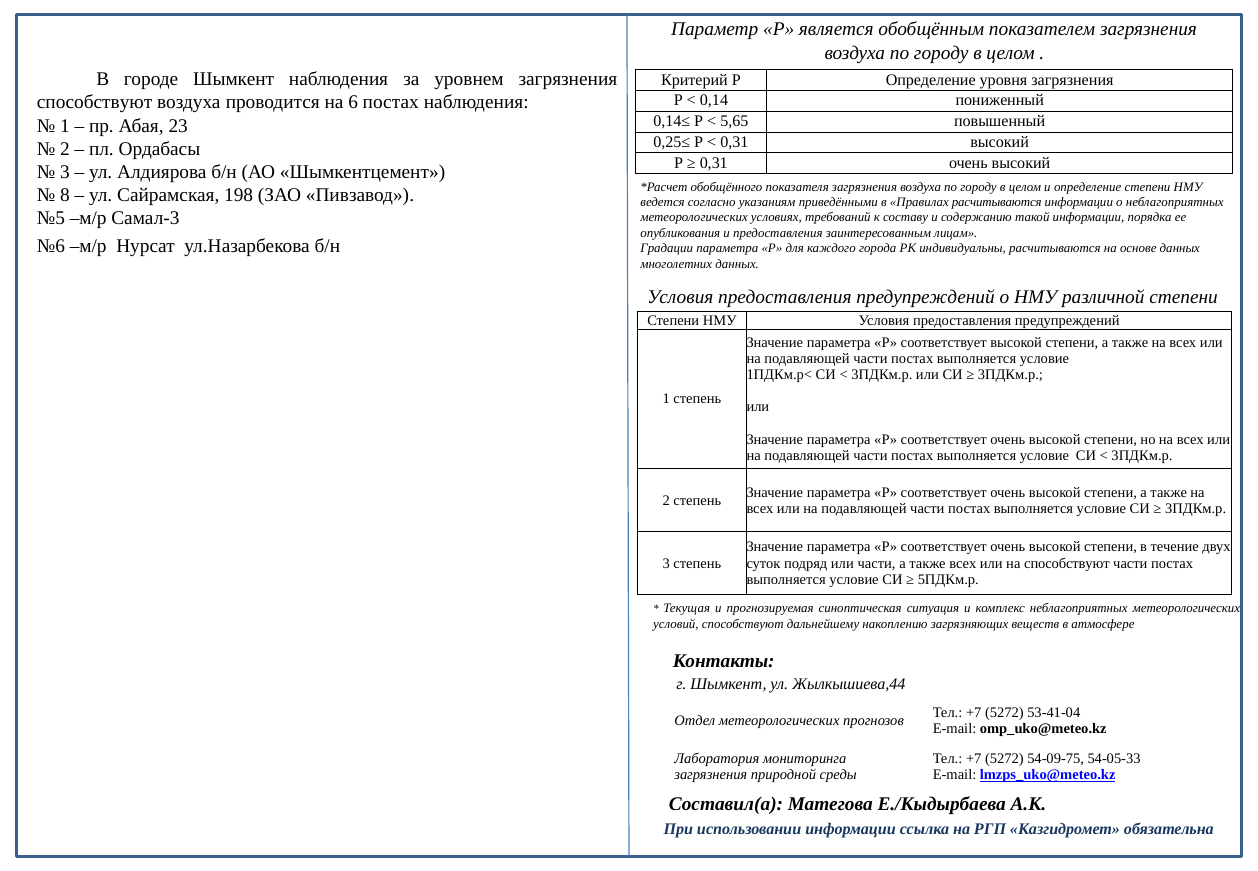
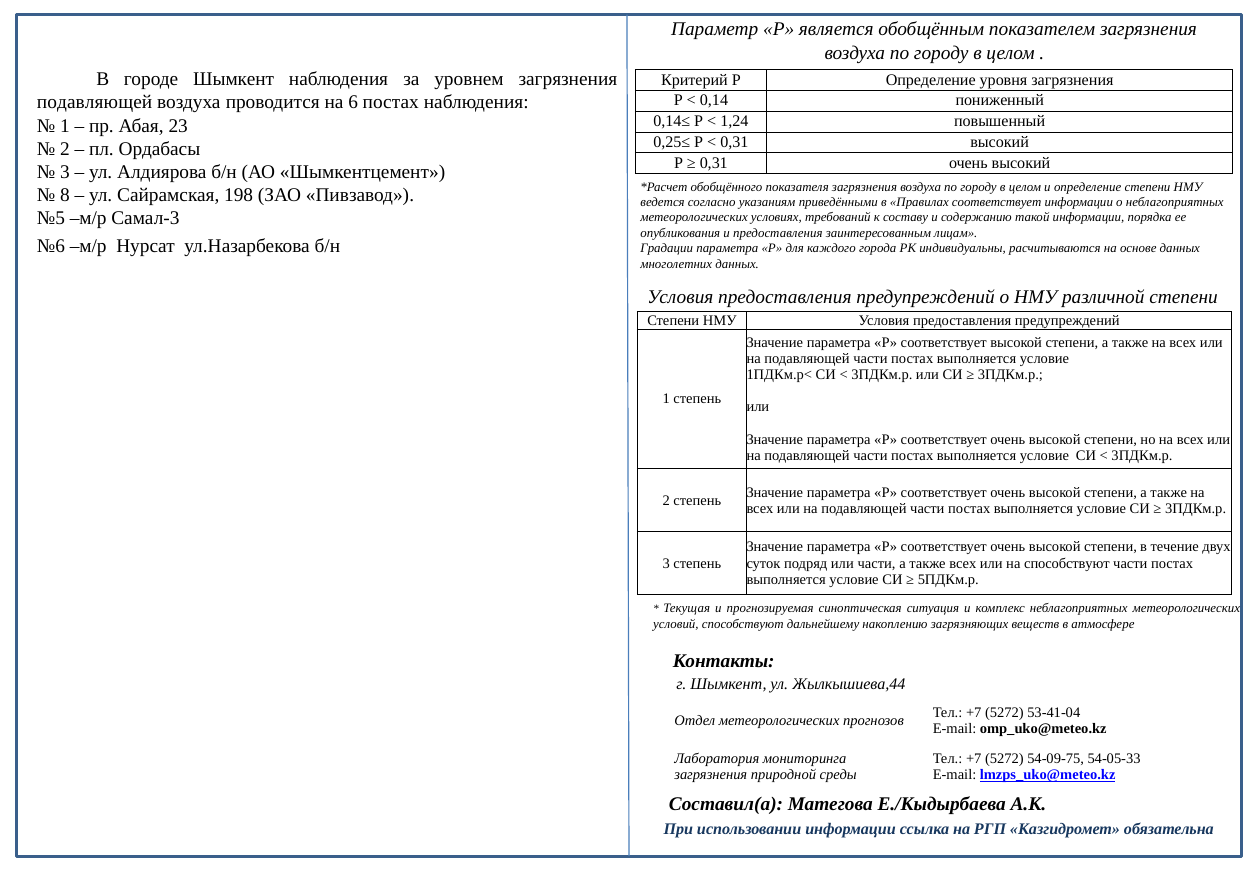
способствуют: способствуют -> подавляющей (95, 102)
5,65: 5,65 -> 1,24 (734, 121)
Правилах расчитываются: расчитываются -> соответствует (997, 202)
